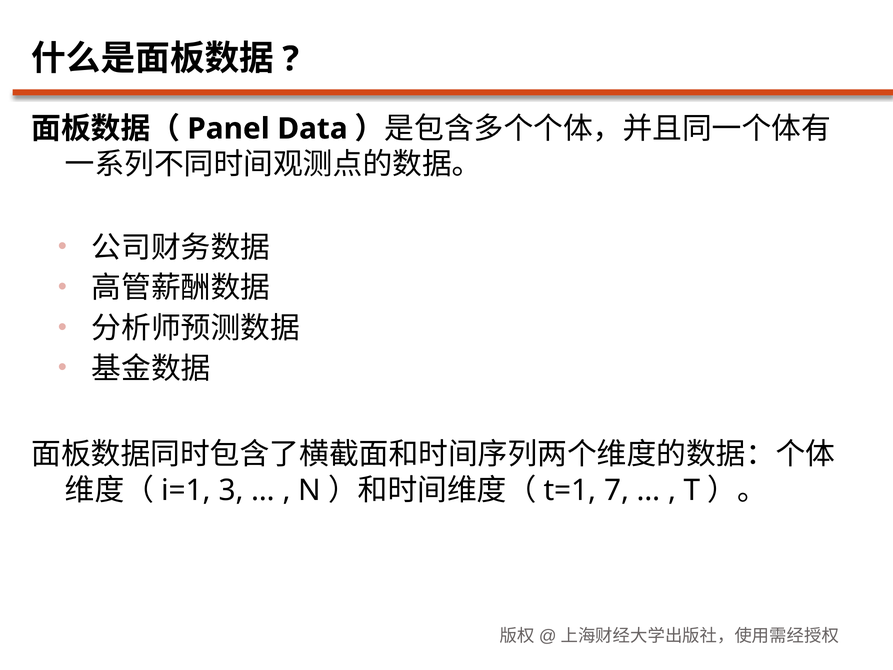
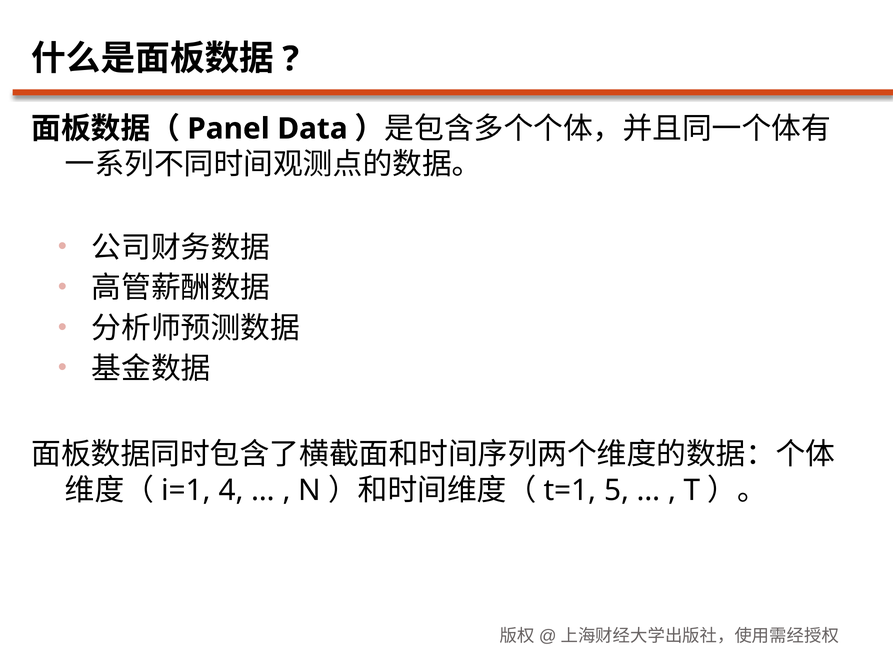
3: 3 -> 4 (231, 490)
7: 7 -> 5 (617, 490)
